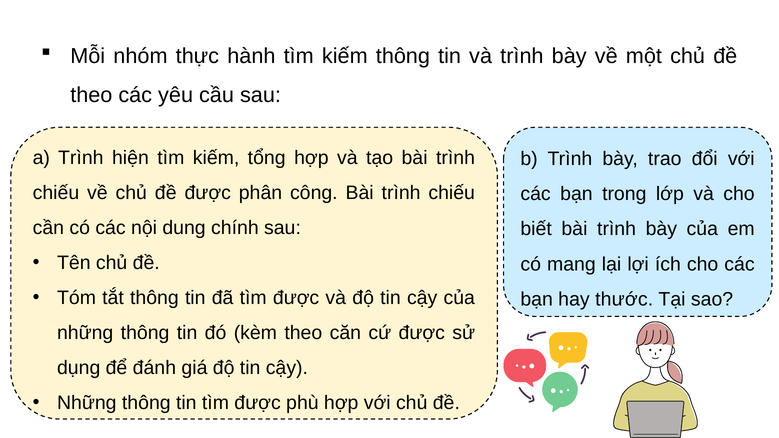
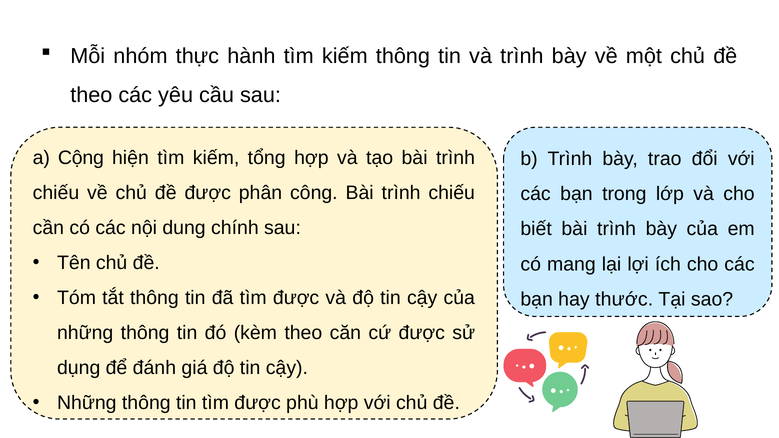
a Trình: Trình -> Cộng (81, 158)
